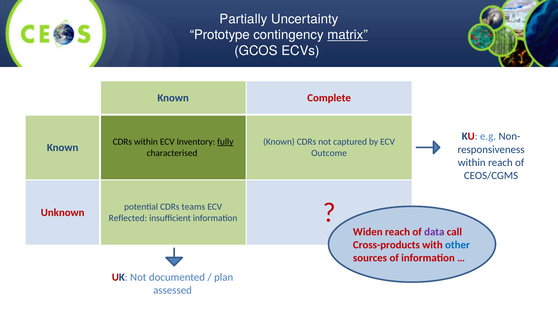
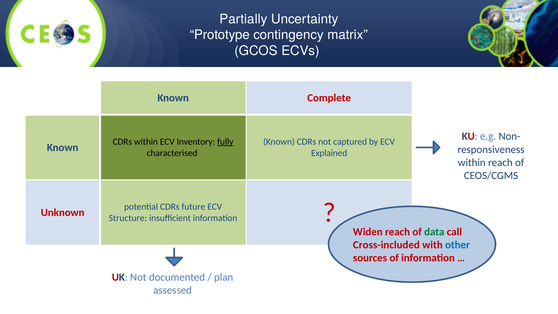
matrix underline: present -> none (348, 35)
Outcome: Outcome -> Explained (329, 153)
teams: teams -> future (193, 207)
Reflected: Reflected -> Structure (128, 218)
data colour: purple -> green (434, 232)
Cross-products: Cross-products -> Cross-included (386, 245)
